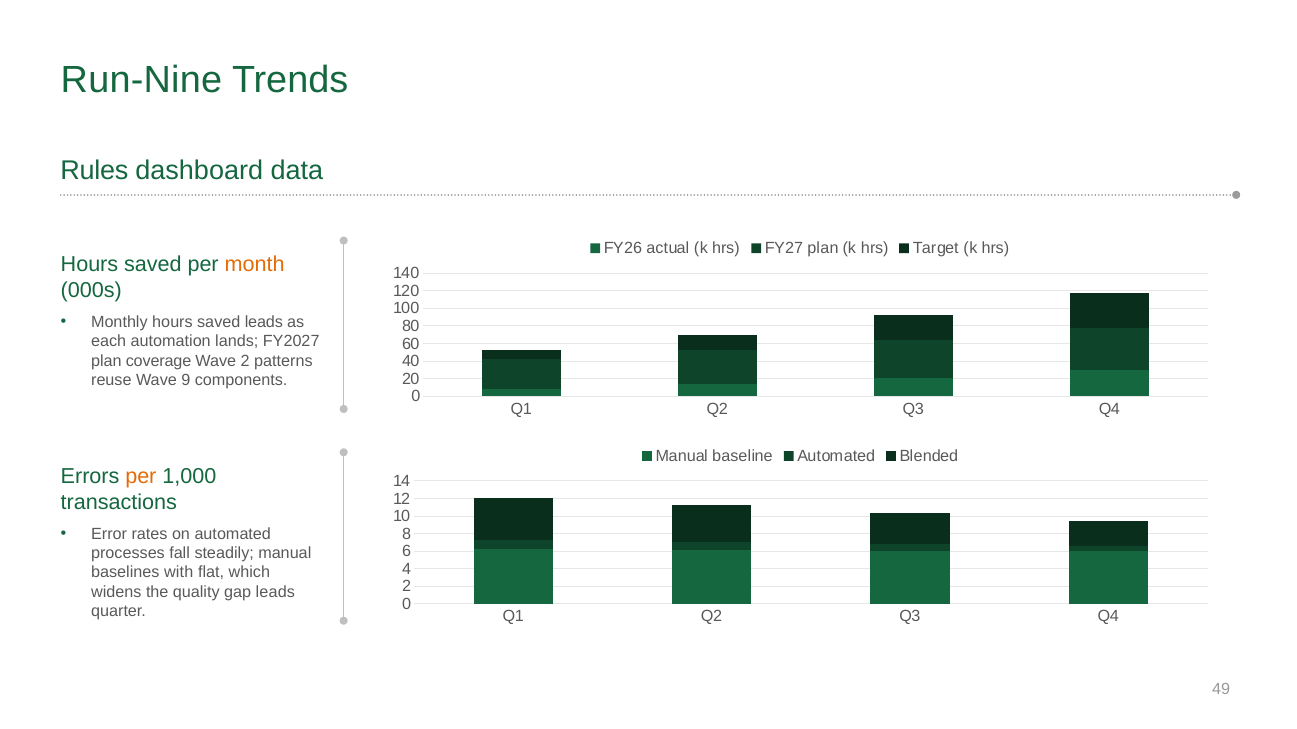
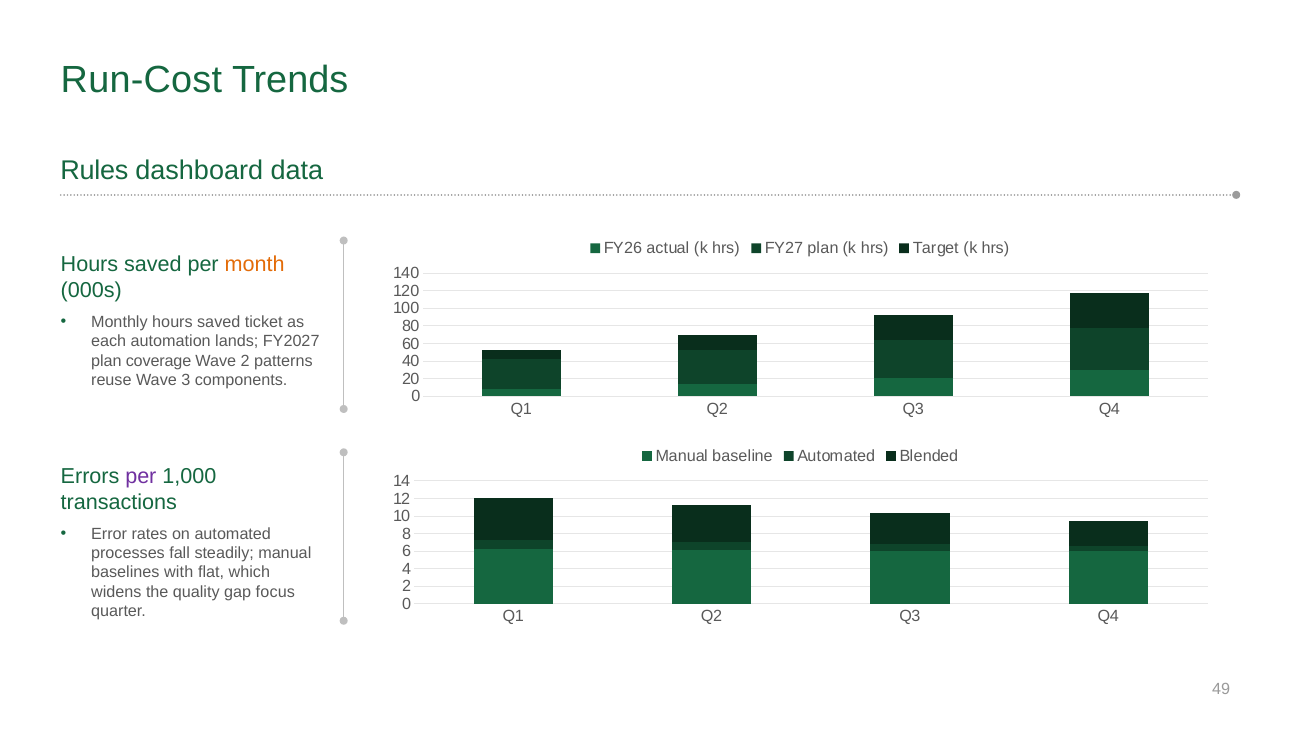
Run-Nine: Run-Nine -> Run-Cost (141, 80)
saved leads: leads -> ticket (264, 322)
9: 9 -> 3 (186, 381)
per colour: orange -> purple (141, 476)
gap leads: leads -> focus (275, 593)
